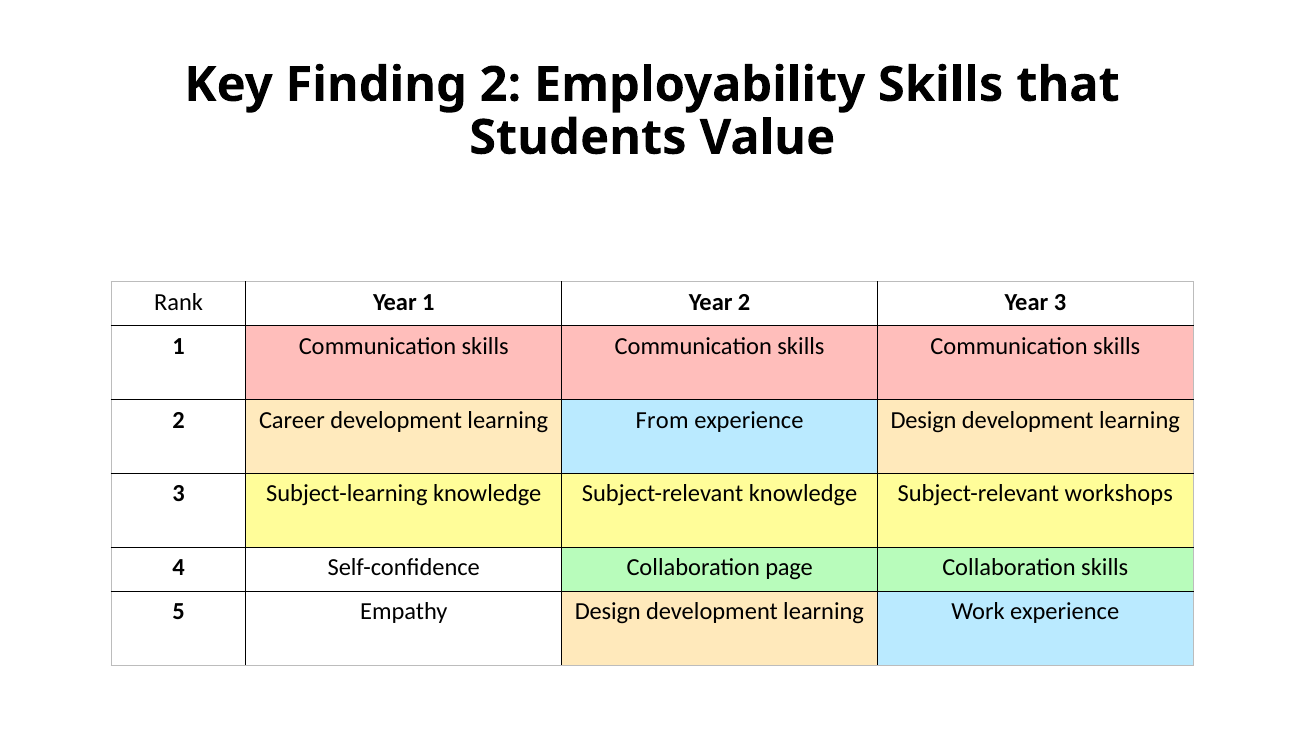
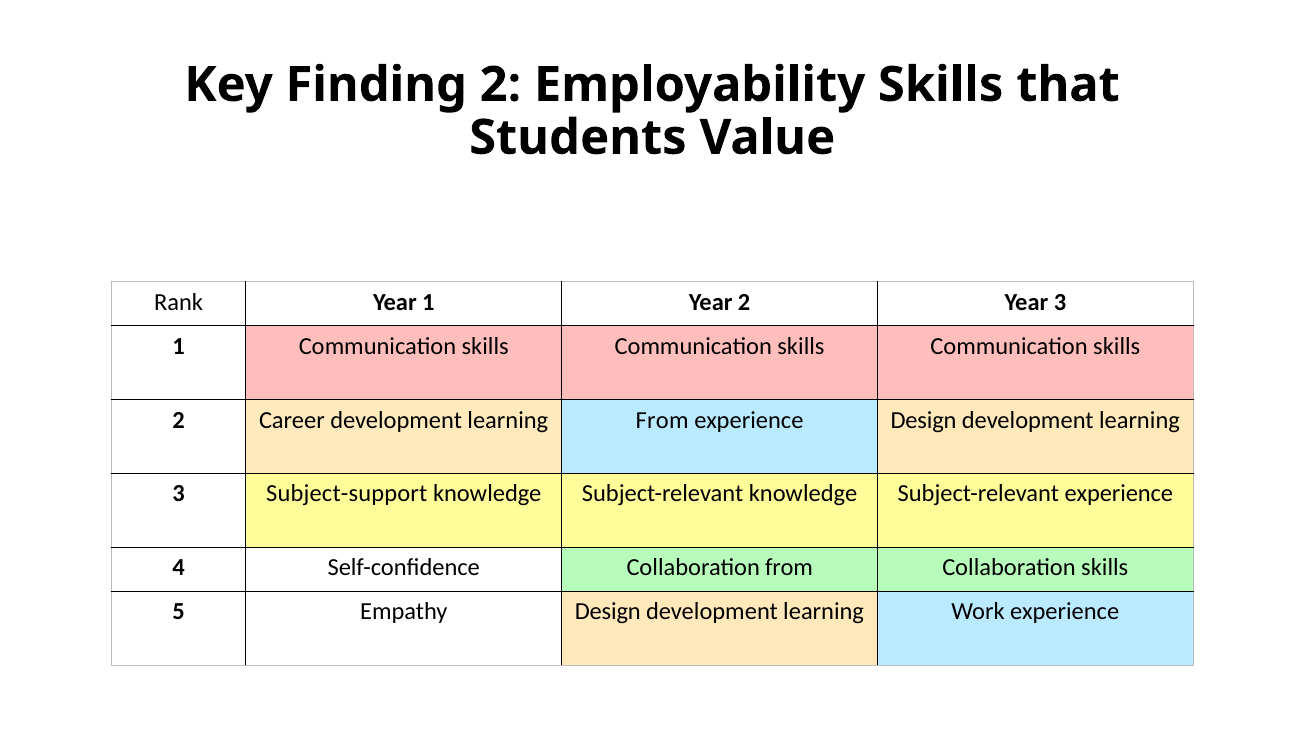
Subject-learning: Subject-learning -> Subject-support (347, 494)
Subject-relevant workshops: workshops -> experience (1119, 494)
Collaboration page: page -> from (789, 568)
